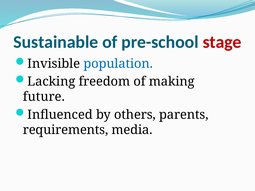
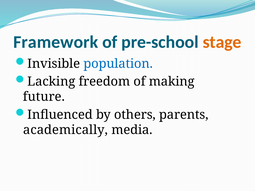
Sustainable: Sustainable -> Framework (56, 42)
stage colour: red -> orange (222, 42)
requirements: requirements -> academically (65, 130)
